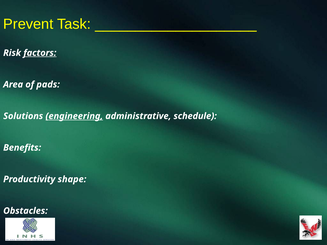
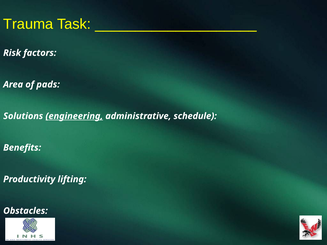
Prevent: Prevent -> Trauma (28, 24)
factors underline: present -> none (40, 53)
shape: shape -> lifting (72, 179)
